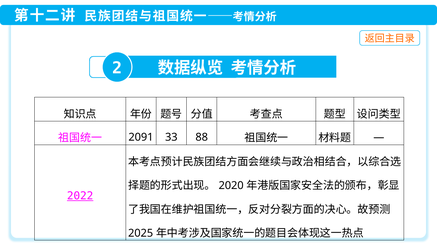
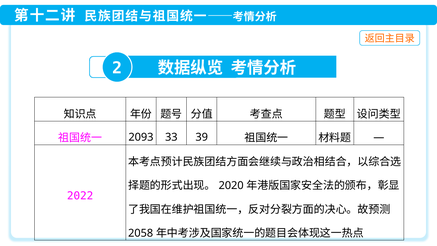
2091: 2091 -> 2093 (141, 137)
88: 88 -> 39 (202, 137)
2022 underline: present -> none (80, 196)
2025: 2025 -> 2058 (141, 233)
